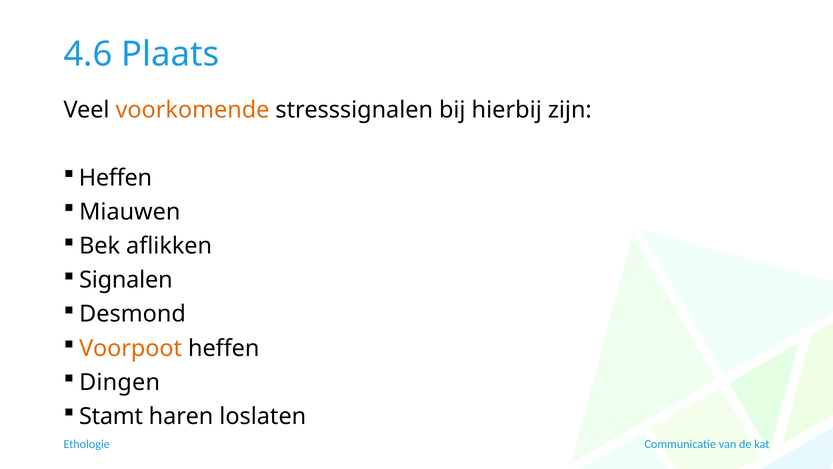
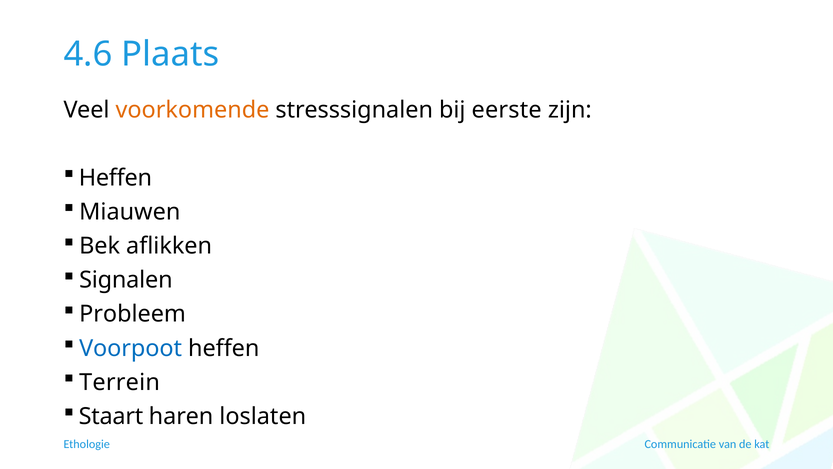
hierbij: hierbij -> eerste (507, 110)
Desmond: Desmond -> Probleem (133, 314)
Voorpoot colour: orange -> blue (131, 348)
Dingen: Dingen -> Terrein (120, 382)
Stamt: Stamt -> Staart (111, 416)
